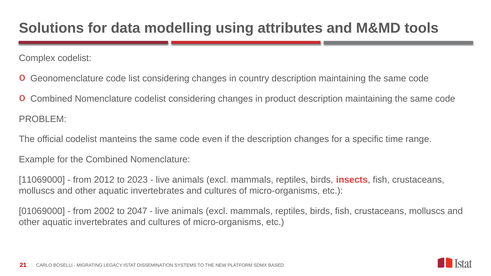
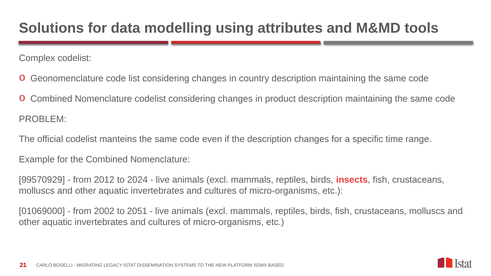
11069000: 11069000 -> 99570929 (42, 180)
2023: 2023 -> 2024 (137, 180)
2047: 2047 -> 2051 (137, 211)
